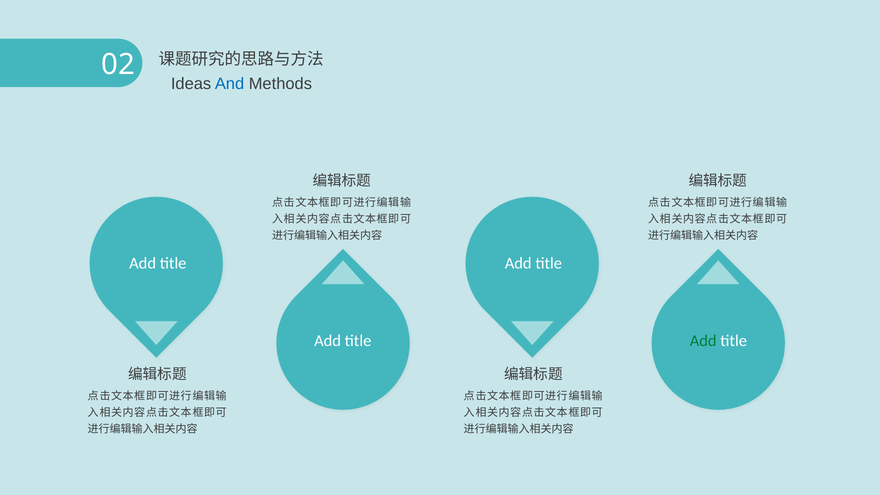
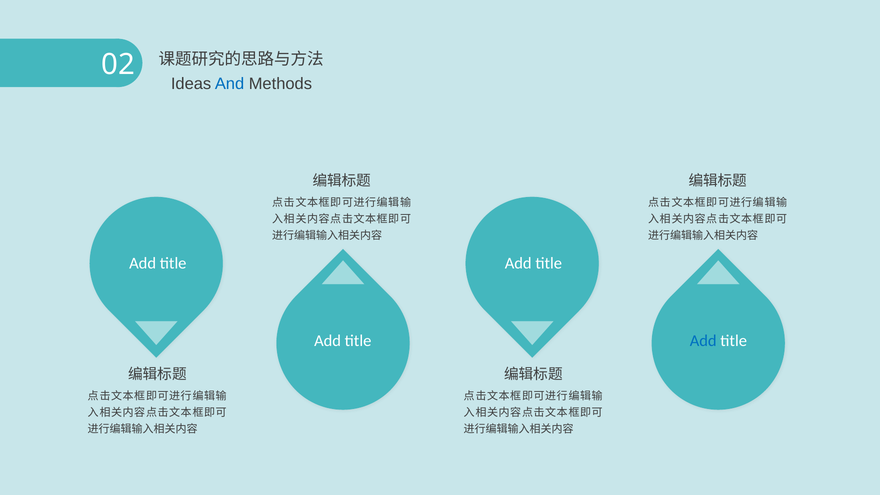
Add colour: green -> blue (703, 341)
